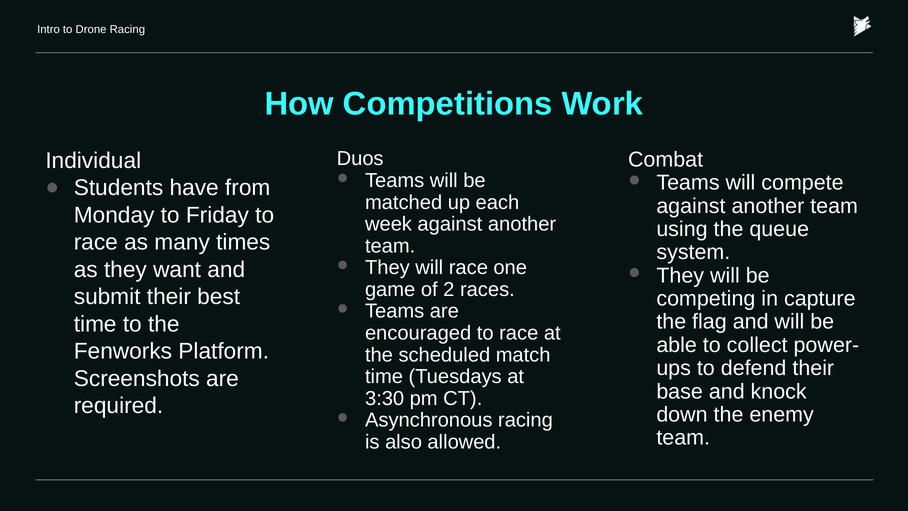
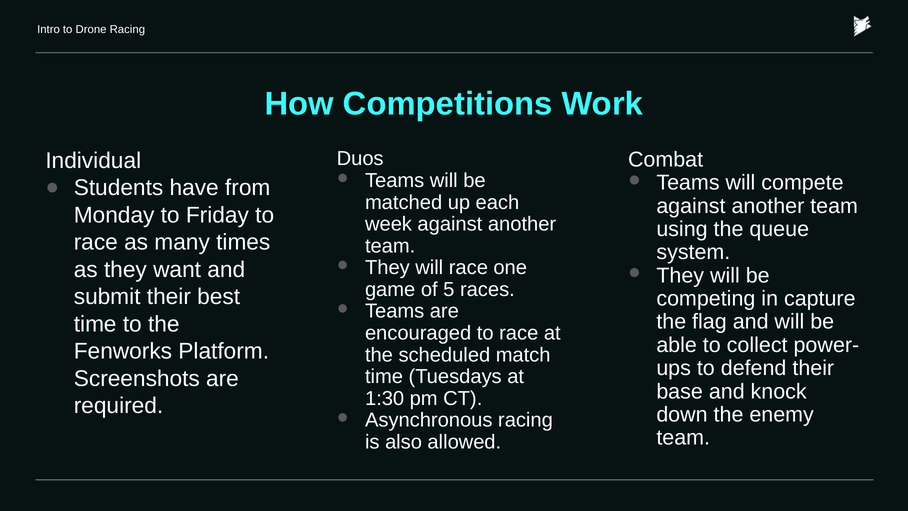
2: 2 -> 5 (449, 289)
3:30: 3:30 -> 1:30 (385, 398)
